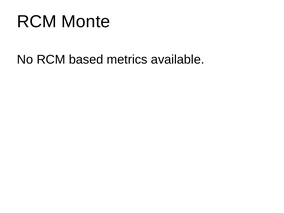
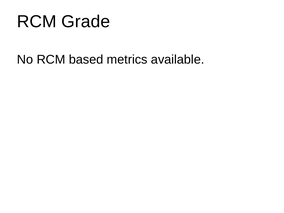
Monte: Monte -> Grade (86, 22)
